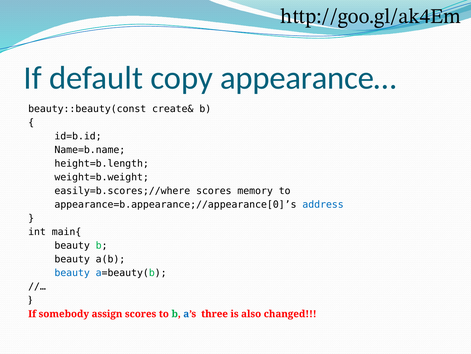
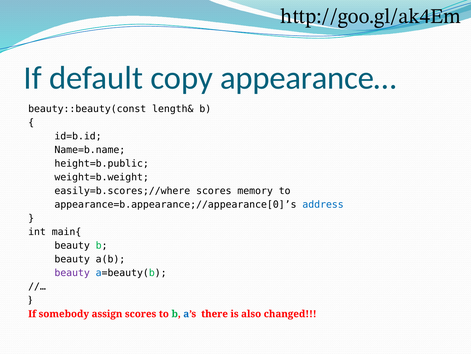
create&: create& -> length& (173, 109)
height=b.length: height=b.length -> height=b.public (102, 163)
beauty colour: blue -> purple (72, 272)
three: three -> there (215, 313)
